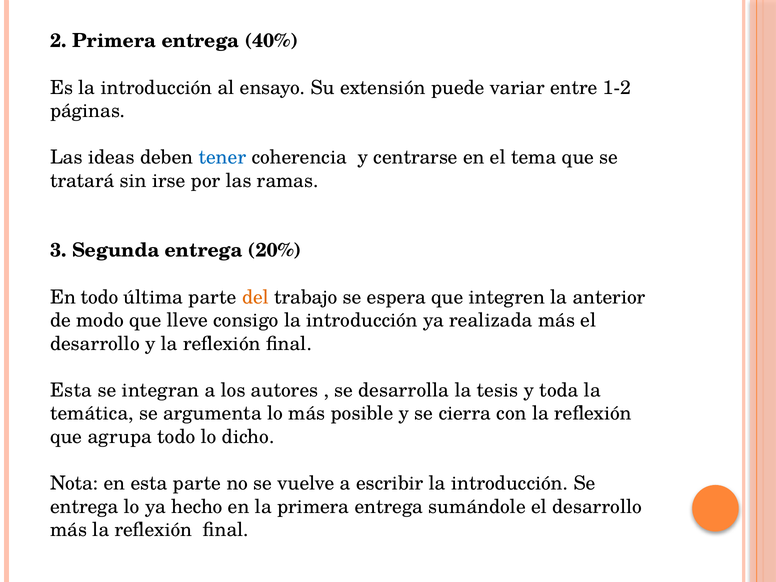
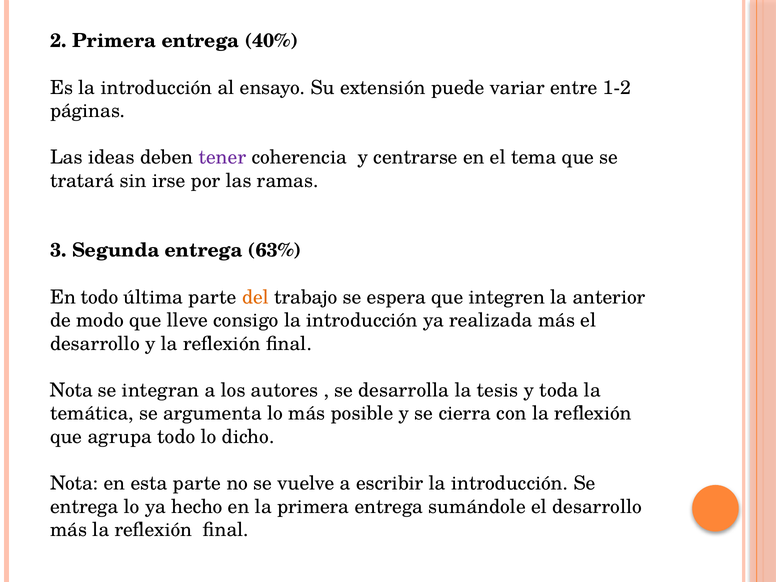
tener colour: blue -> purple (222, 157)
20%: 20% -> 63% (275, 251)
Esta: Esta -> Nota (71, 390)
